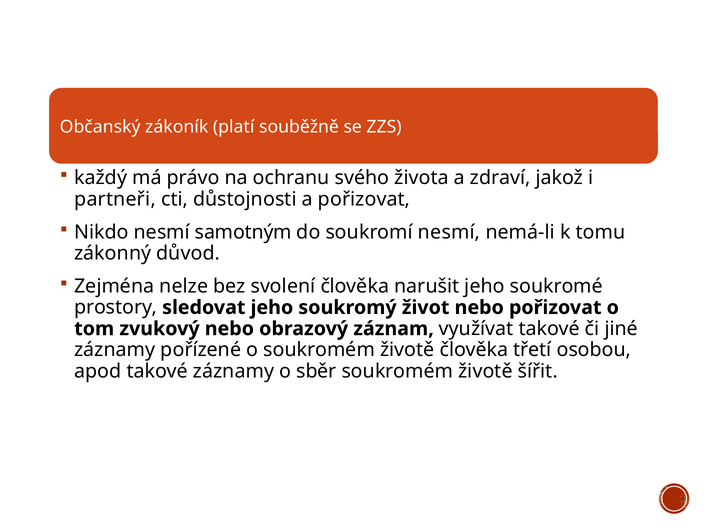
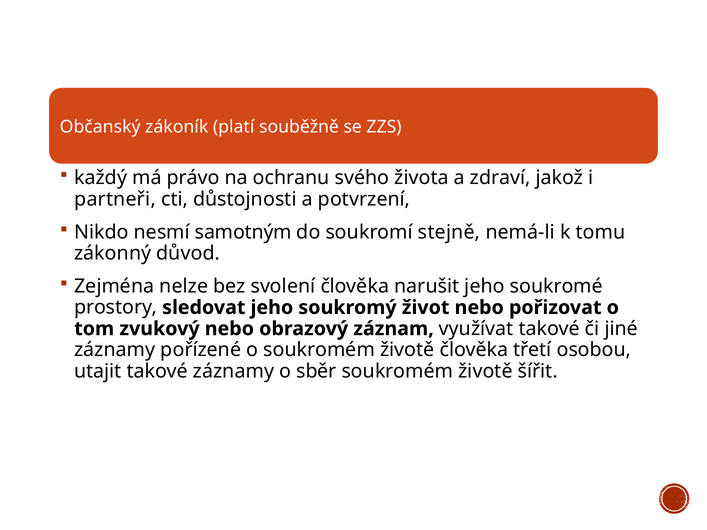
a pořizovat: pořizovat -> potvrzení (364, 199)
soukromí nesmí: nesmí -> stejně (449, 232)
apod: apod -> utajit (98, 371)
